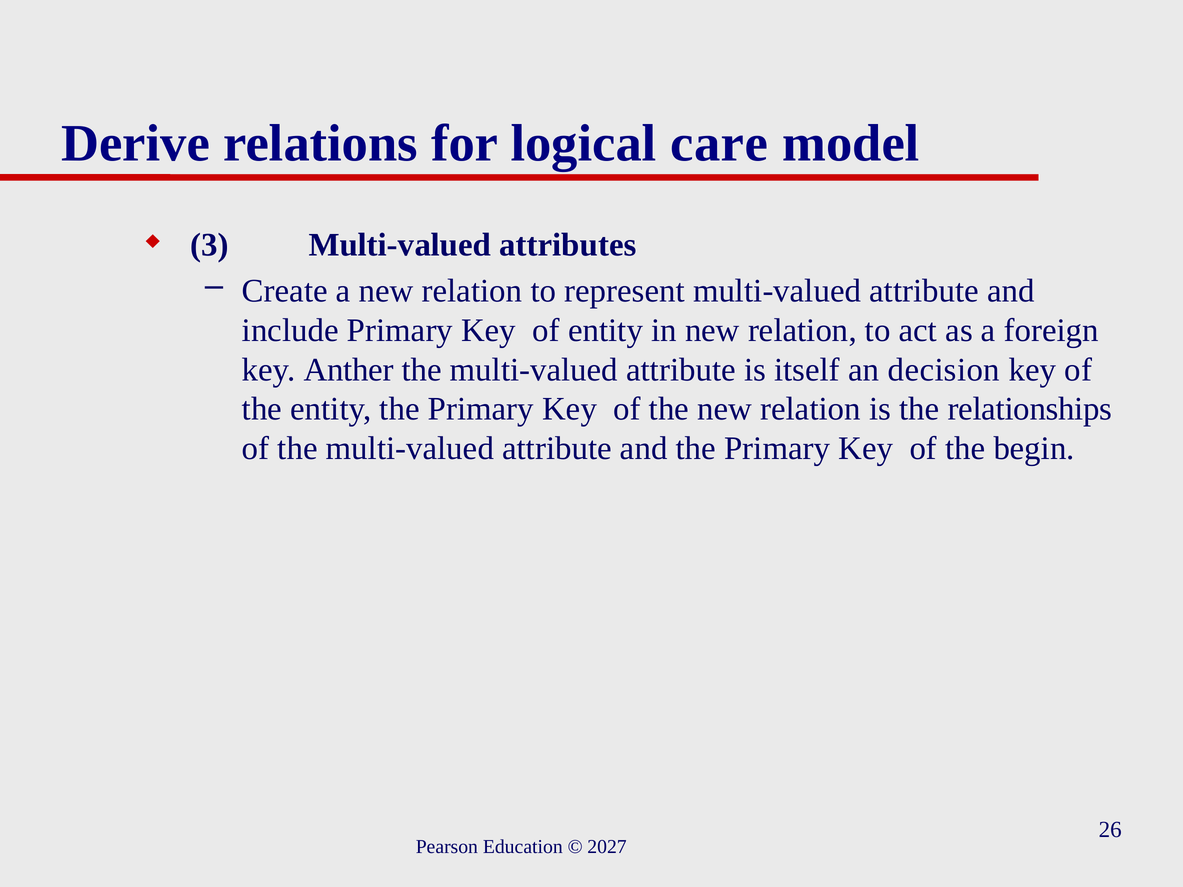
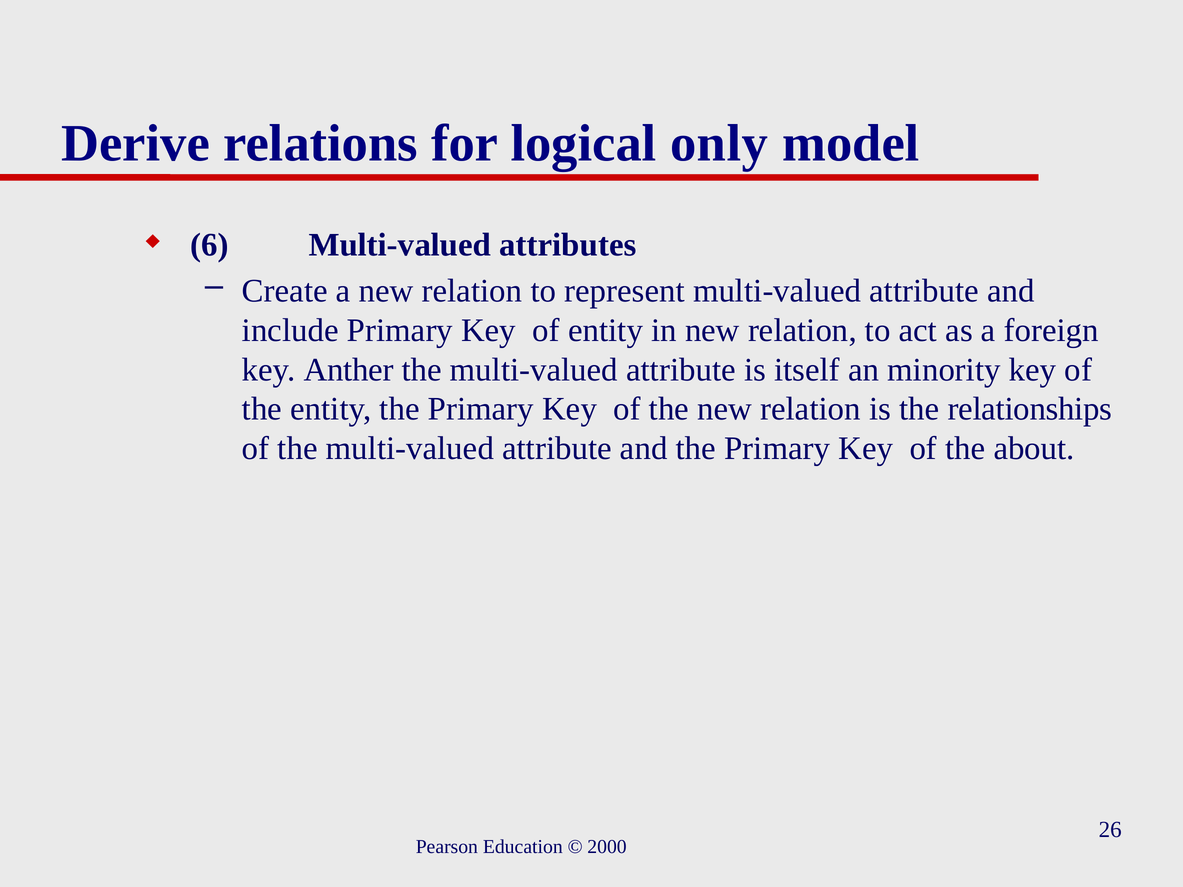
care: care -> only (719, 144)
3: 3 -> 6 (209, 245)
decision: decision -> minority (944, 370)
begin: begin -> about (1034, 449)
2027: 2027 -> 2000 (607, 847)
